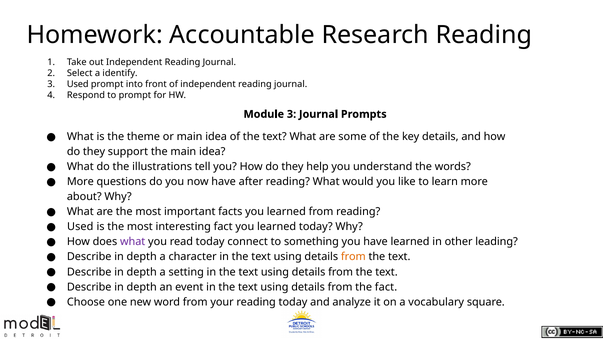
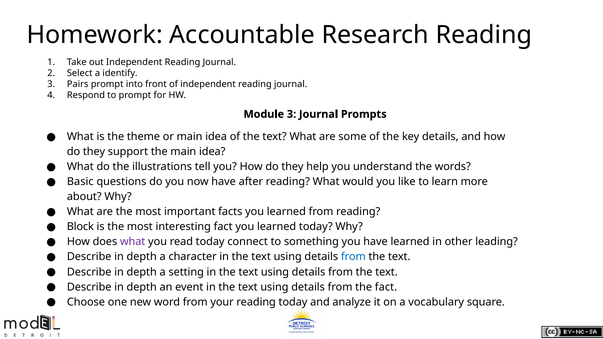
3 Used: Used -> Pairs (78, 84)
More: More -> Basic (80, 182)
Used: Used -> Block (80, 227)
from colour: orange -> blue (353, 257)
